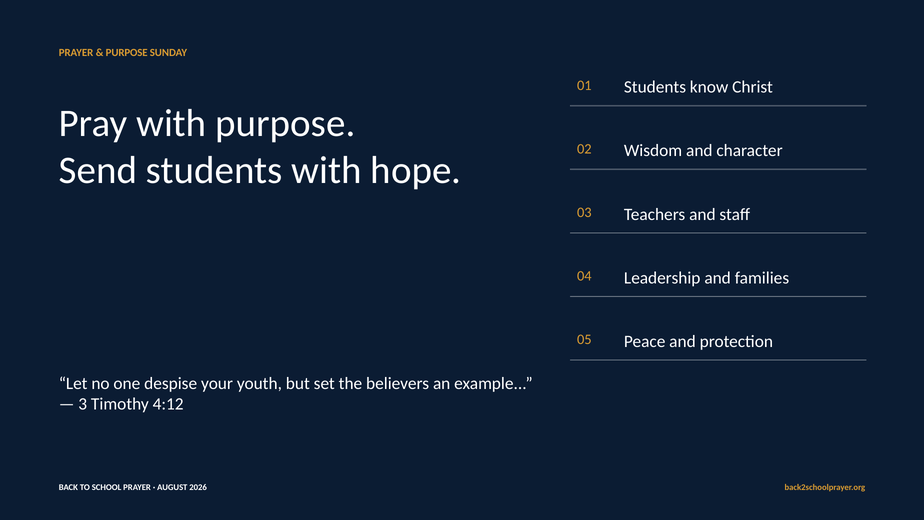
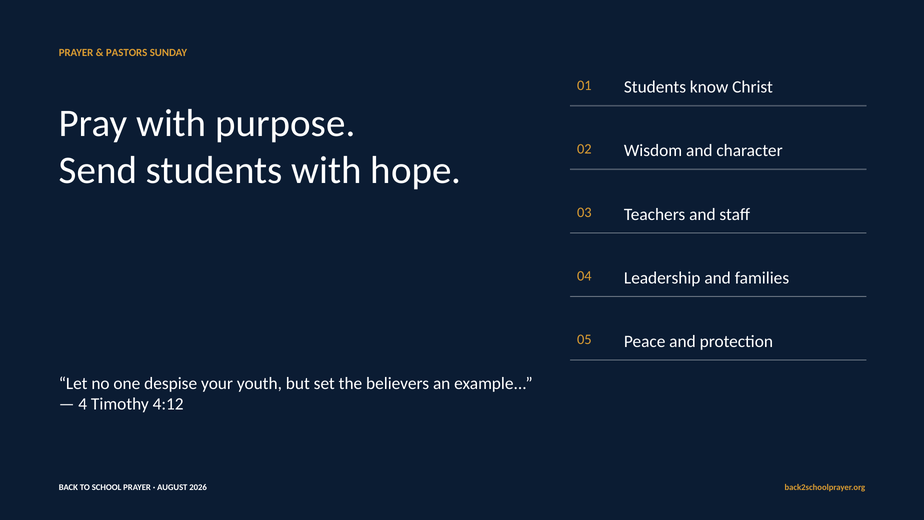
PURPOSE: PURPOSE -> PASTORS (127, 53)
3: 3 -> 4 (83, 404)
